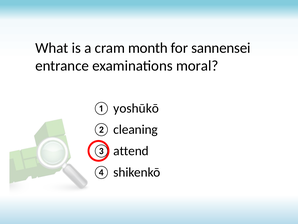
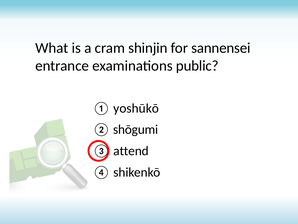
month: month -> shinjin (148, 48)
moral: moral -> public (197, 66)
cleaning: cleaning -> shōgumi (136, 129)
